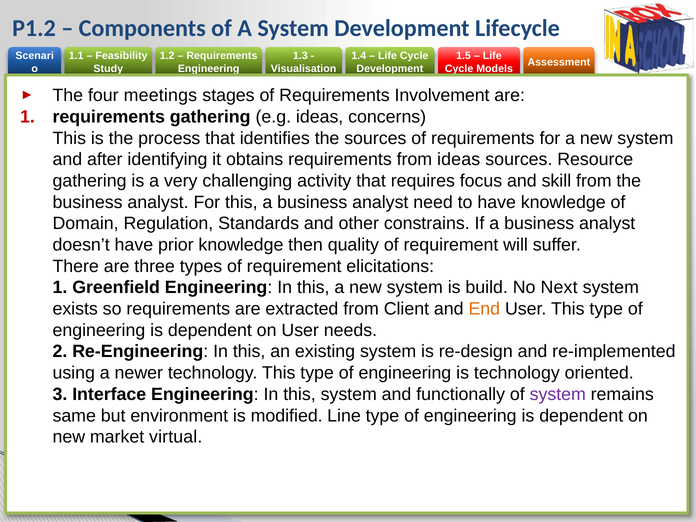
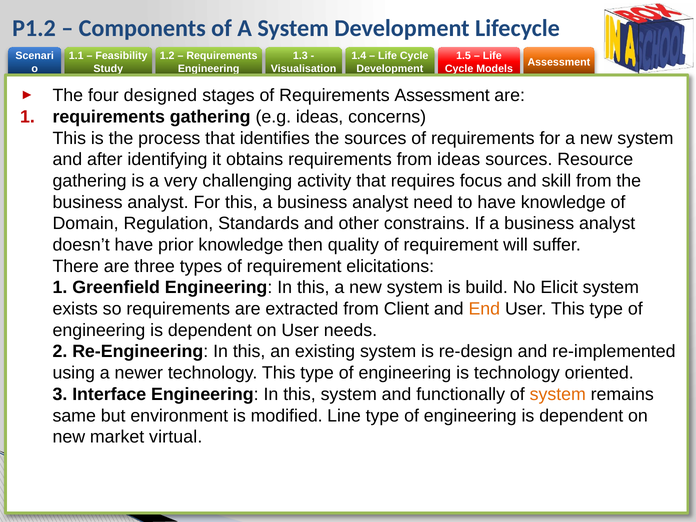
meetings: meetings -> designed (160, 95)
Requirements Involvement: Involvement -> Assessment (442, 95)
Next: Next -> Elicit (559, 288)
system colour: purple -> orange (558, 394)
